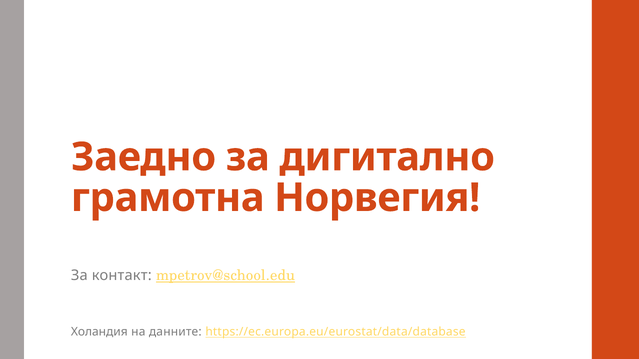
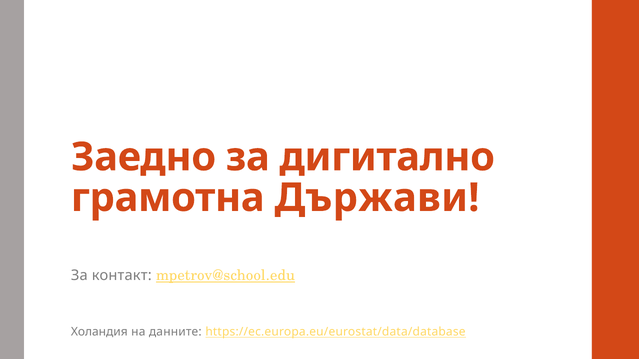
Норвегия: Норвегия -> Държави (377, 198)
